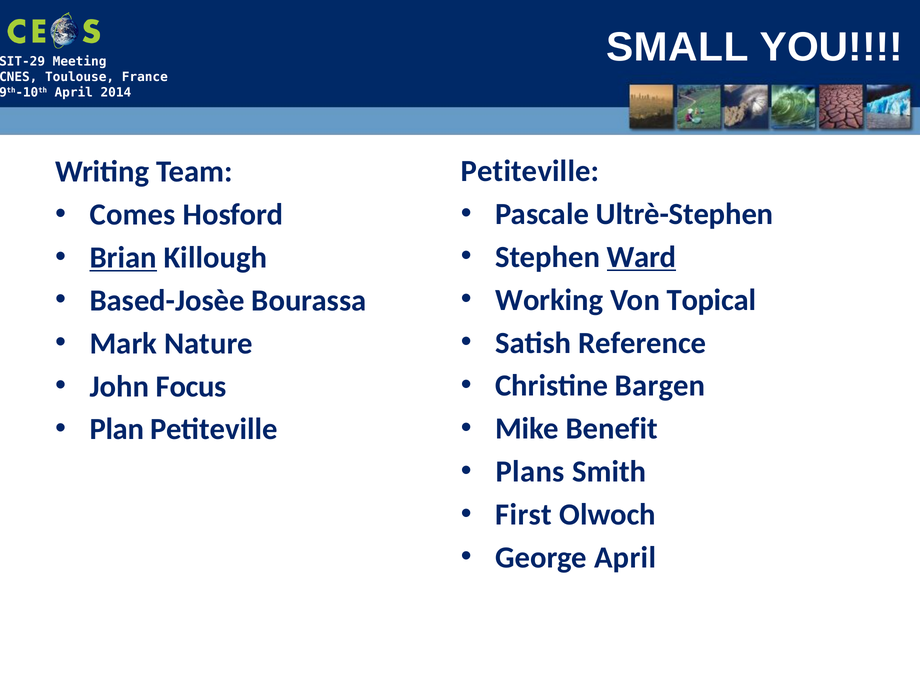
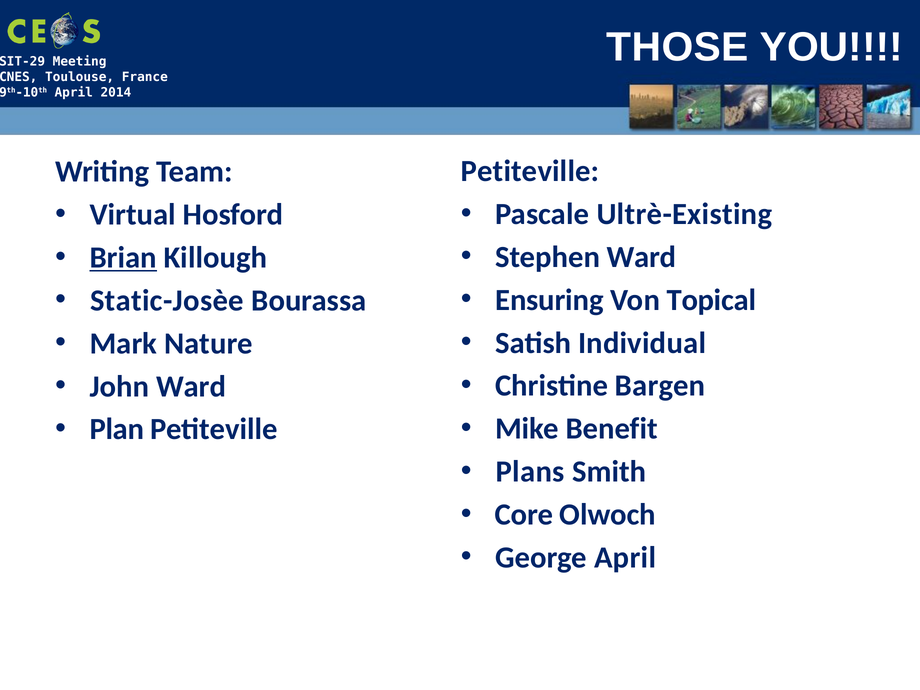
SMALL: SMALL -> THOSE (677, 47)
Ultrè-Stephen: Ultrè-Stephen -> Ultrè-Existing (684, 214)
Comes: Comes -> Virtual (133, 215)
Ward underline: present -> none (642, 257)
Working: Working -> Ensuring (549, 300)
Based-Josèe: Based-Josèe -> Static-Josèe (167, 301)
Reference: Reference -> Individual (642, 343)
John Focus: Focus -> Ward (191, 386)
First: First -> Core (524, 515)
